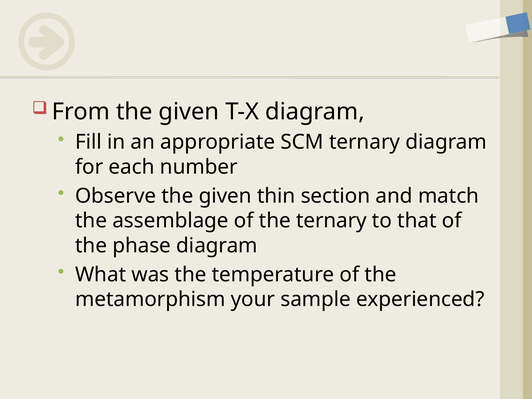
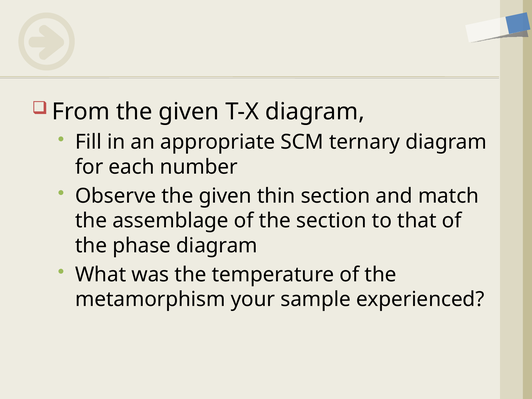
the ternary: ternary -> section (331, 221)
